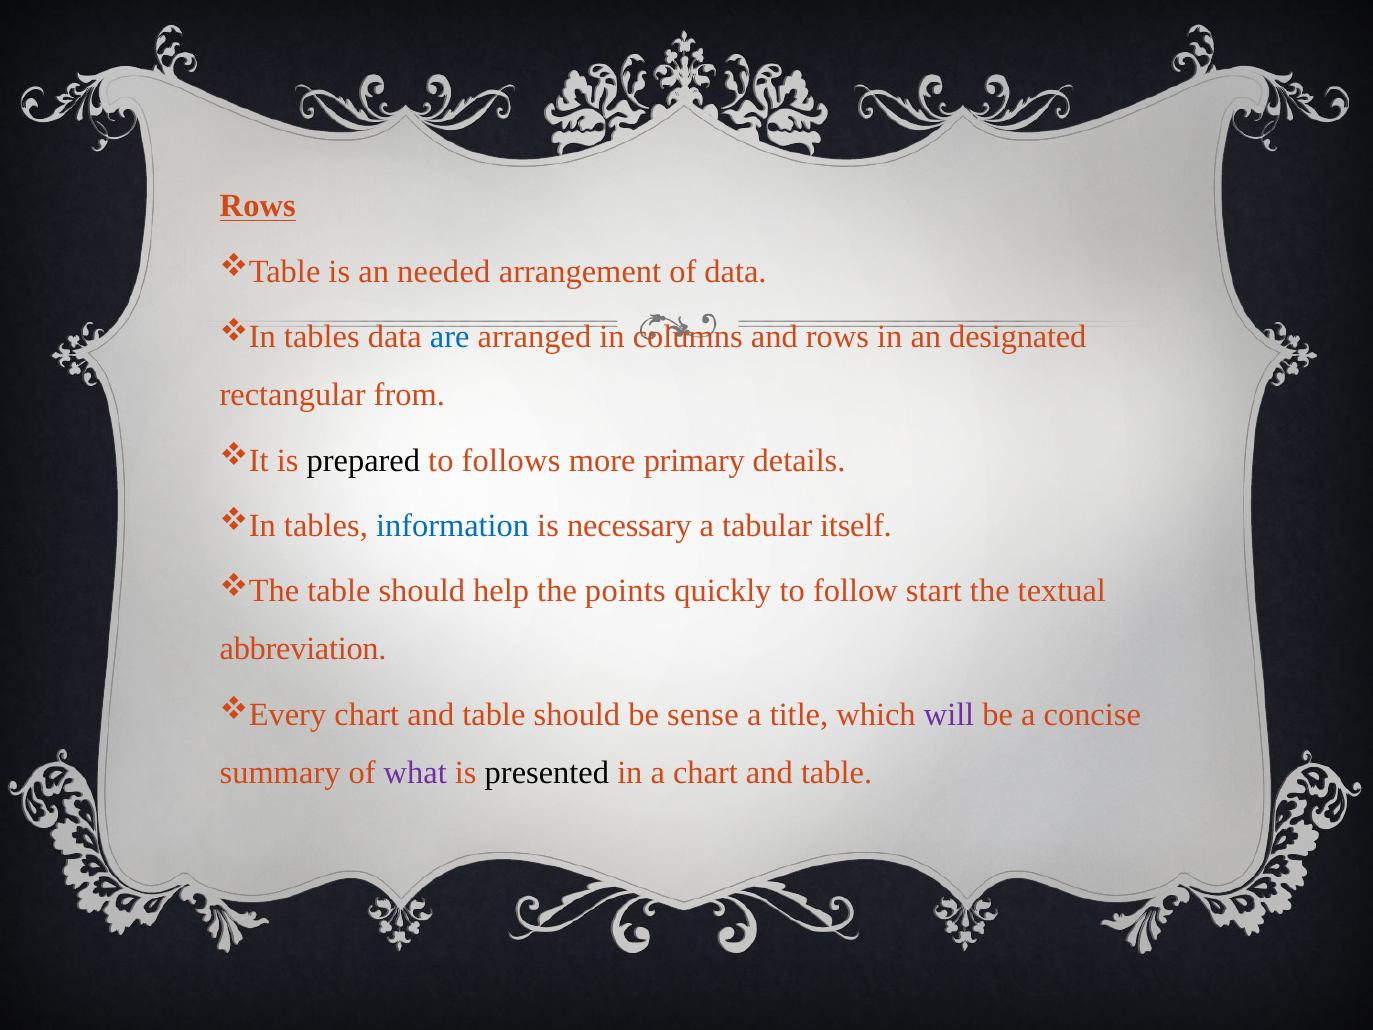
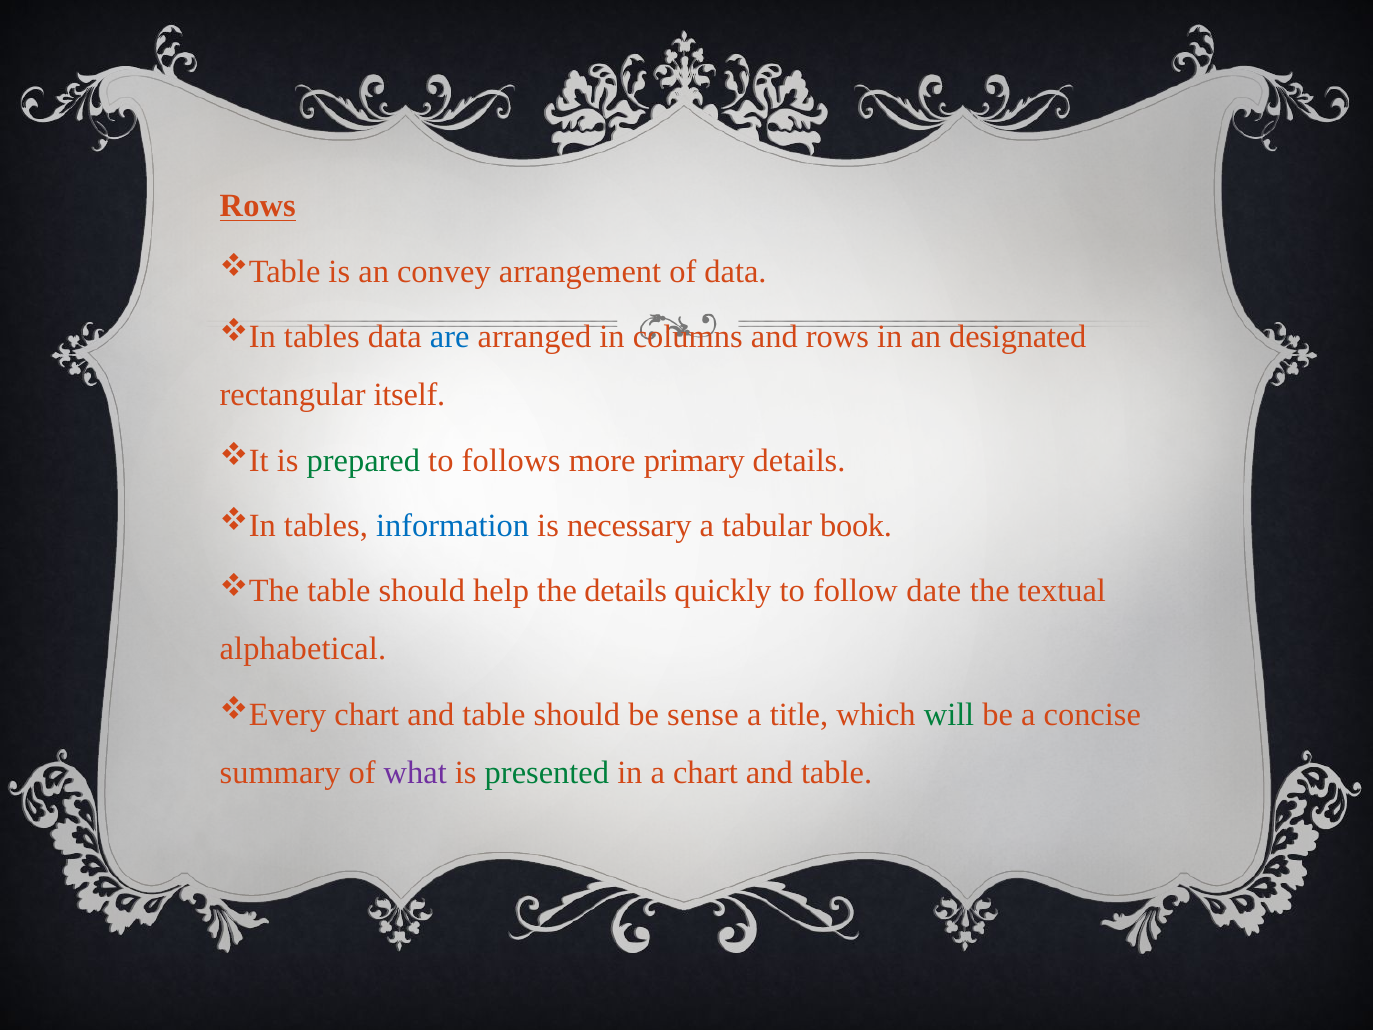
needed: needed -> convey (444, 271)
from: from -> itself (409, 395)
prepared colour: black -> green (363, 460)
itself: itself -> book (856, 525)
the points: points -> details (626, 591)
start: start -> date (934, 591)
abbreviation: abbreviation -> alphabetical (303, 649)
will colour: purple -> green (949, 714)
presented colour: black -> green (547, 773)
